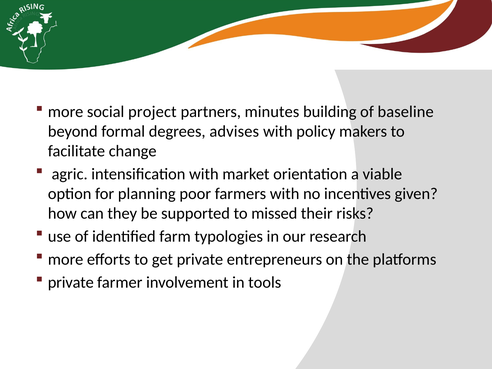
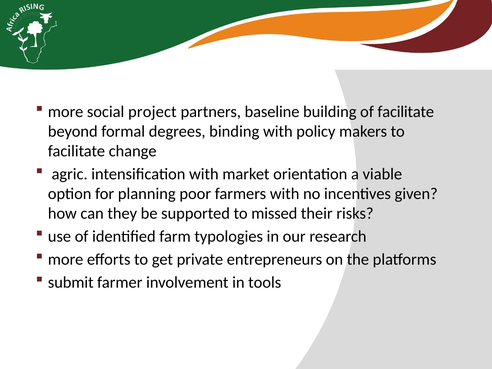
minutes: minutes -> baseline (272, 112)
of baseline: baseline -> facilitate (406, 112)
advises: advises -> binding (234, 131)
private: private -> submit (71, 282)
